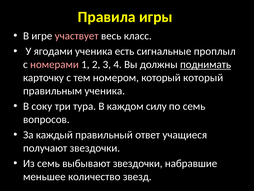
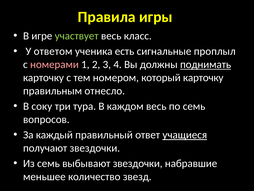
участвует colour: pink -> light green (77, 36)
ягодами: ягодами -> ответом (53, 51)
который который: который -> карточку (203, 77)
правильным ученика: ученика -> отнесло (105, 91)
каждом силу: силу -> весь (156, 106)
учащиеся underline: none -> present (185, 135)
